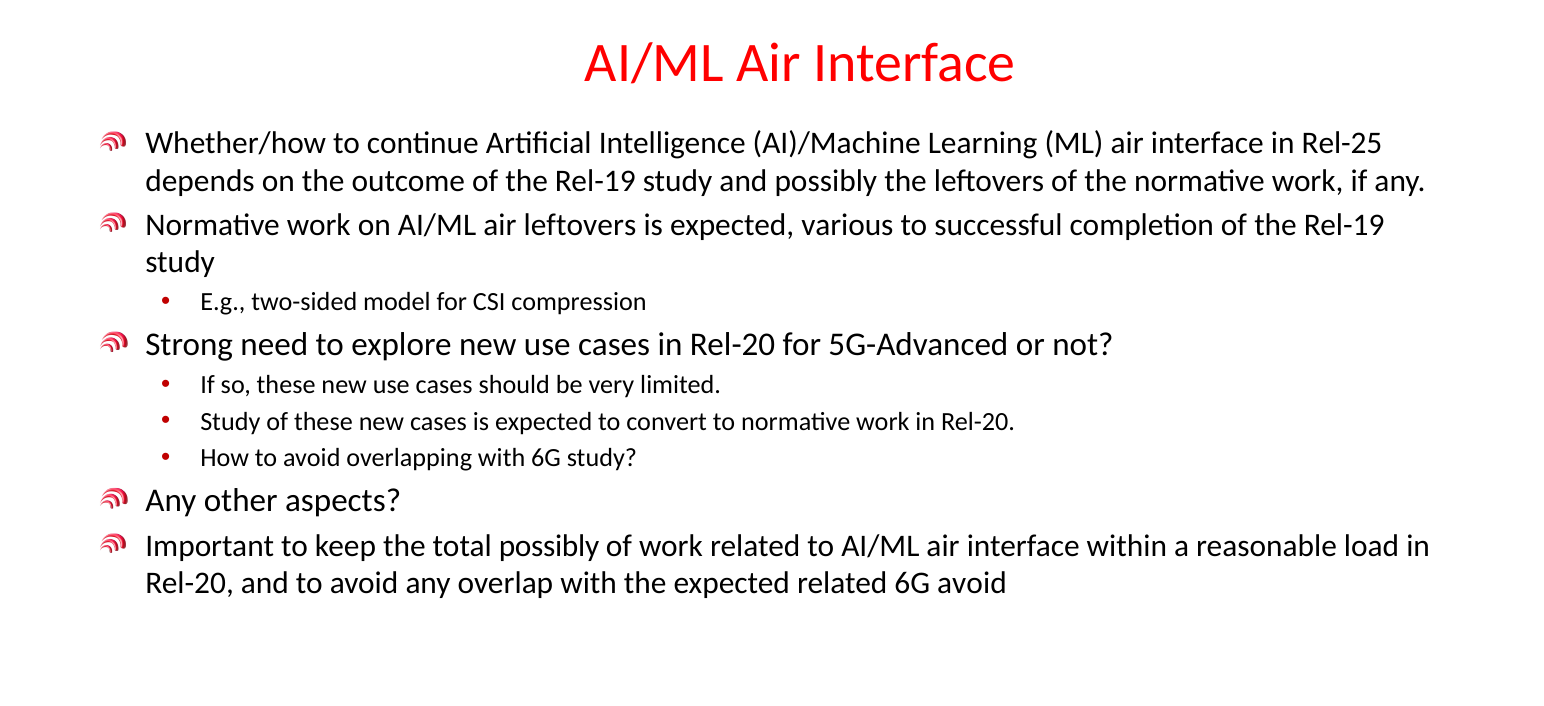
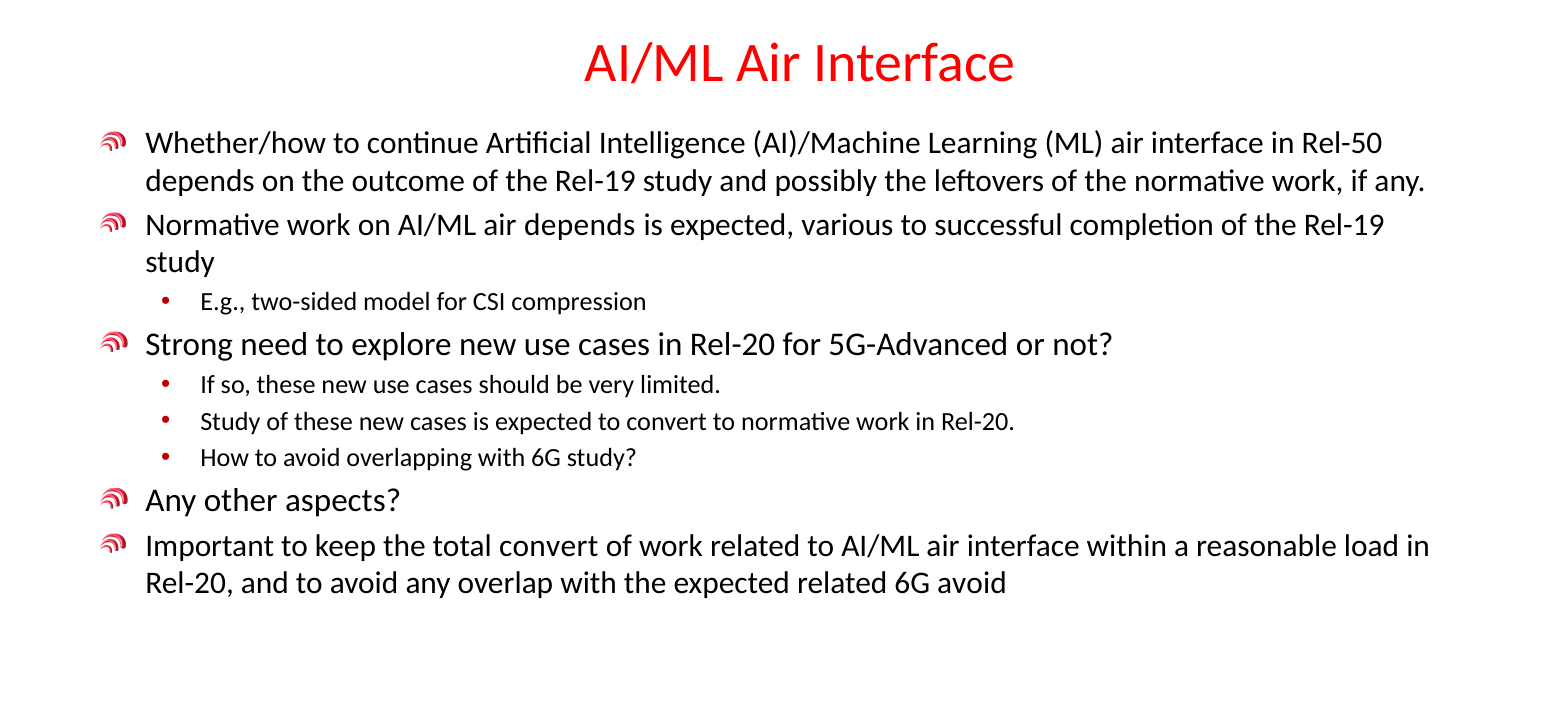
Rel-25: Rel-25 -> Rel-50 (1342, 143)
air leftovers: leftovers -> depends (580, 225)
total possibly: possibly -> convert (549, 546)
